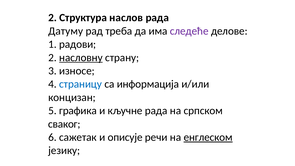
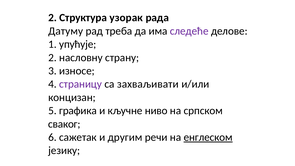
наслов: наслов -> узорак (126, 18)
радови: радови -> упућује (78, 44)
насловну underline: present -> none (81, 58)
страницу colour: blue -> purple (81, 84)
информација: информација -> захваљивати (148, 84)
кључне рада: рада -> ниво (156, 111)
описује: описује -> другим (125, 137)
